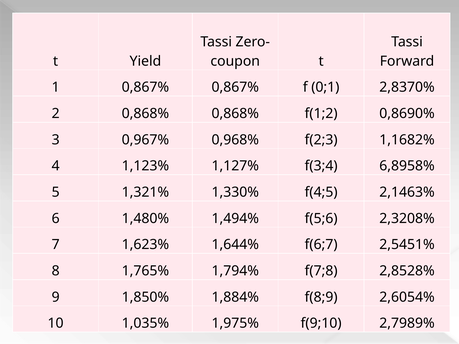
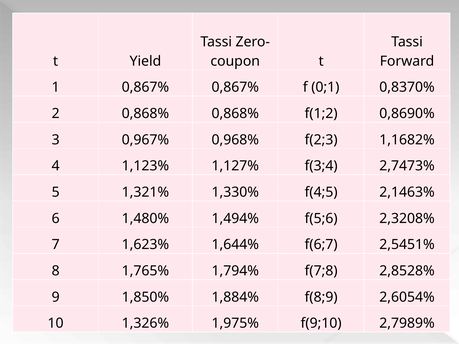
2,8370%: 2,8370% -> 0,8370% (407, 87)
6,8958%: 6,8958% -> 2,7473% (407, 166)
1,035%: 1,035% -> 1,326% (145, 324)
